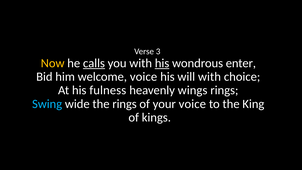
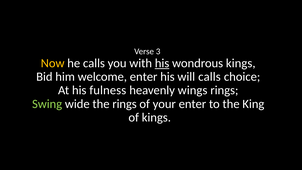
calls underline: present -> none (94, 63)
wondrous enter: enter -> kings (241, 63)
welcome voice: voice -> enter (144, 77)
will with: with -> calls (209, 77)
Swing colour: light blue -> light green (47, 104)
your voice: voice -> enter (192, 104)
